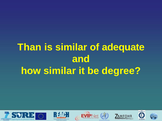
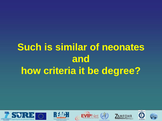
Than: Than -> Such (29, 47)
adequate: adequate -> neonates (123, 47)
how similar: similar -> criteria (60, 71)
